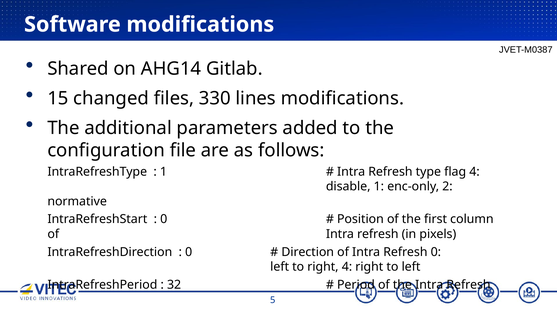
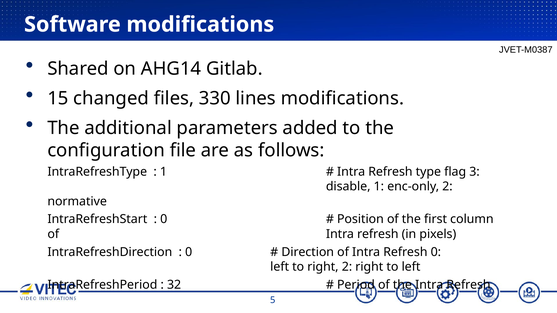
flag 4: 4 -> 3 (474, 172)
right 4: 4 -> 2 (347, 267)
